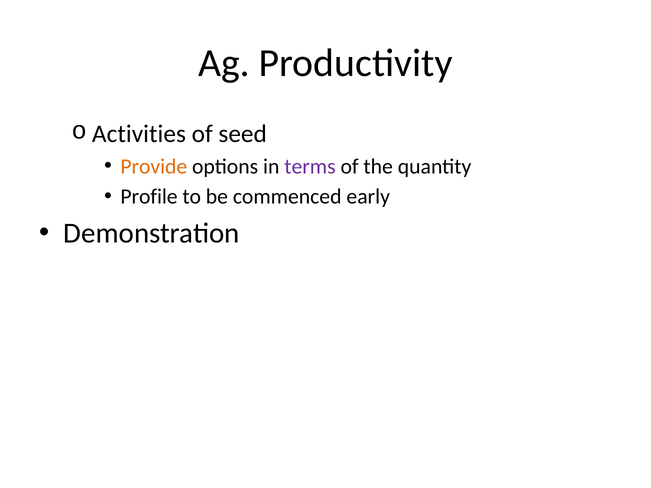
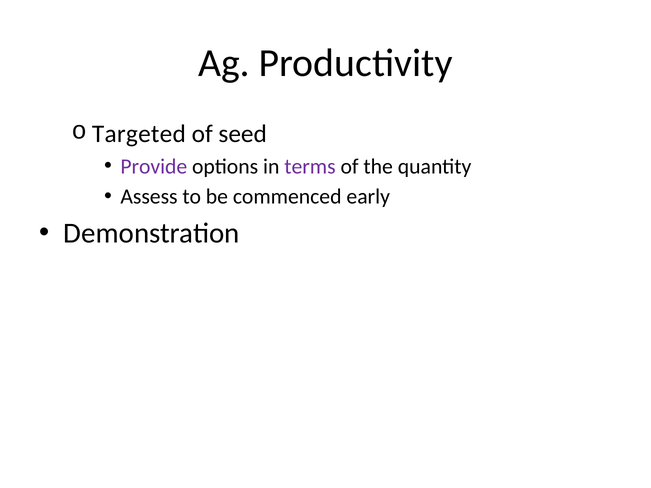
Activities: Activities -> Targeted (139, 134)
Provide colour: orange -> purple (154, 166)
Profile: Profile -> Assess (149, 197)
